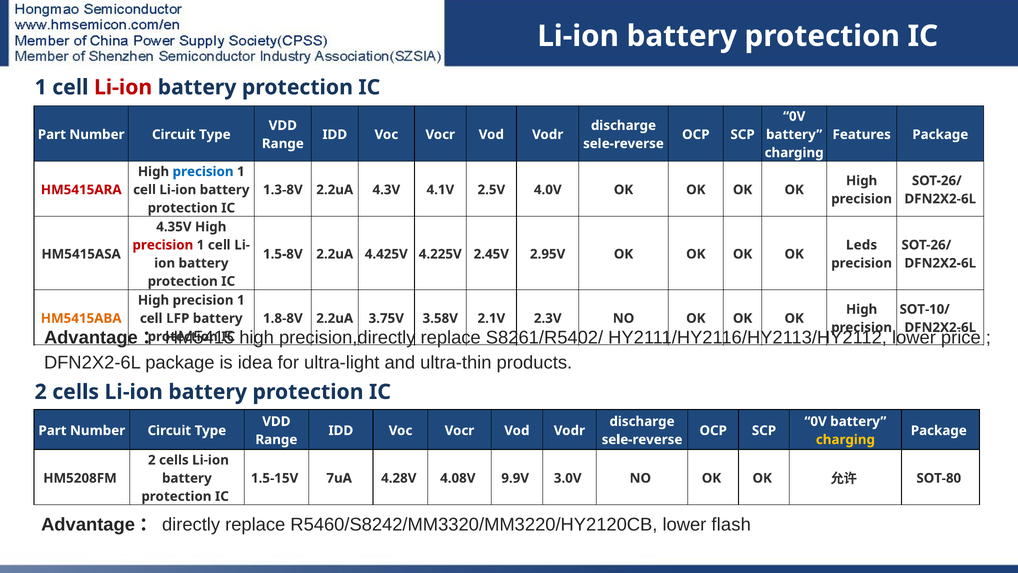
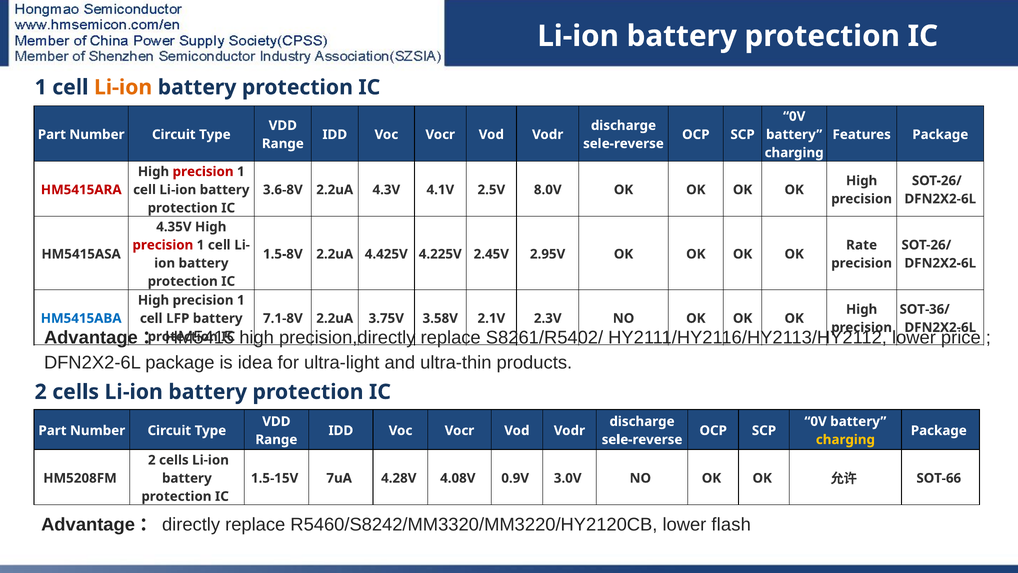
Li-ion colour: red -> orange (123, 87)
precision colour: blue -> red (203, 172)
1.3-8V: 1.3-8V -> 3.6-8V (283, 190)
4.0V: 4.0V -> 8.0V (548, 190)
Leds: Leds -> Rate (862, 245)
SOT-10/: SOT-10/ -> SOT-36/ (925, 309)
HM5415ABA colour: orange -> blue (81, 318)
1.8-8V: 1.8-8V -> 7.1-8V (283, 318)
9.9V: 9.9V -> 0.9V (515, 478)
SOT-80: SOT-80 -> SOT-66 (939, 478)
